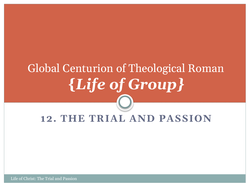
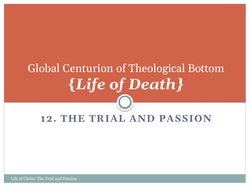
Roman: Roman -> Bottom (206, 69)
Group: Group -> Death (156, 85)
